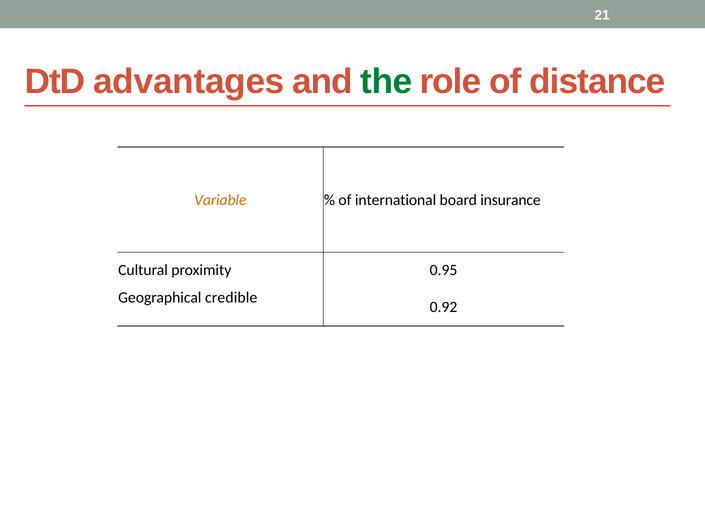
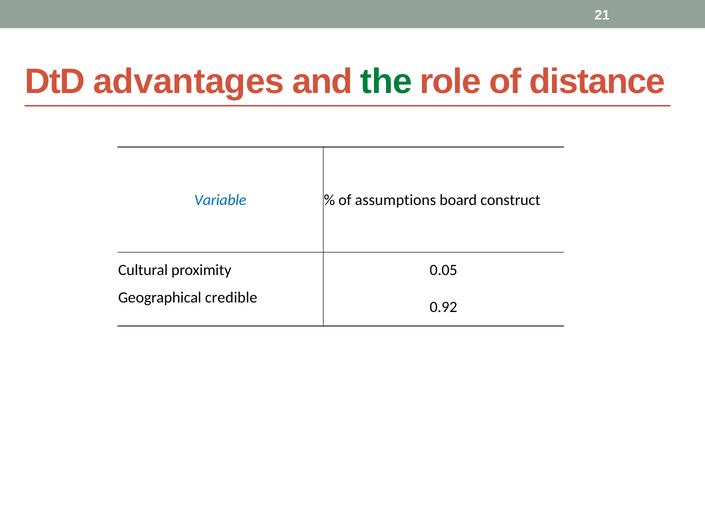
Variable colour: orange -> blue (220, 200)
international: international -> assumptions (395, 200)
insurance: insurance -> construct (510, 200)
0.95: 0.95 -> 0.05 (444, 270)
